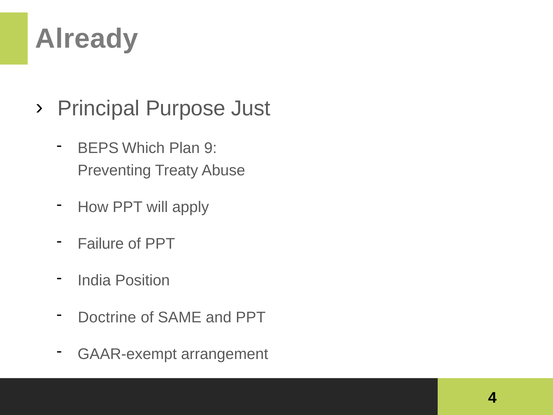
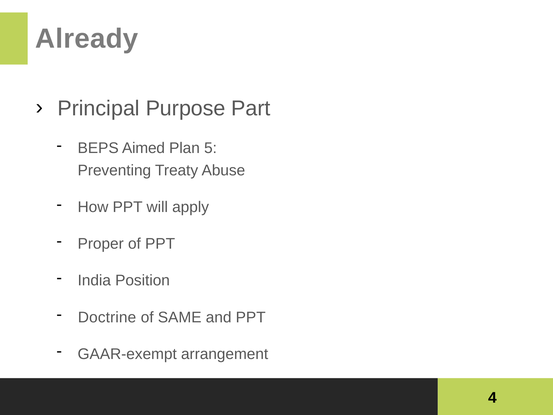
Just: Just -> Part (251, 108)
Which: Which -> Aimed (143, 148)
9: 9 -> 5 (211, 148)
Failure: Failure -> Proper (101, 244)
